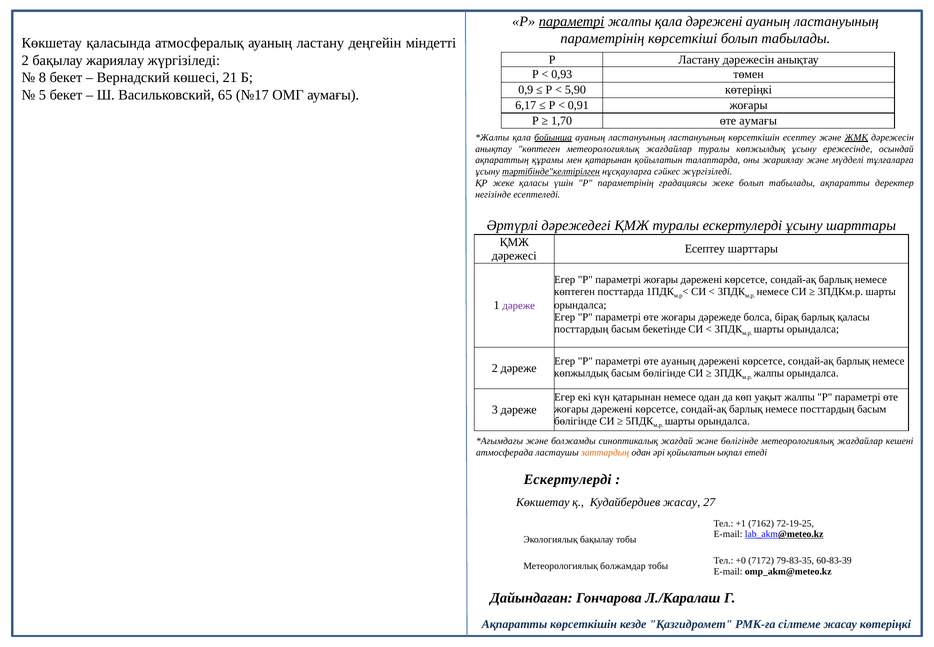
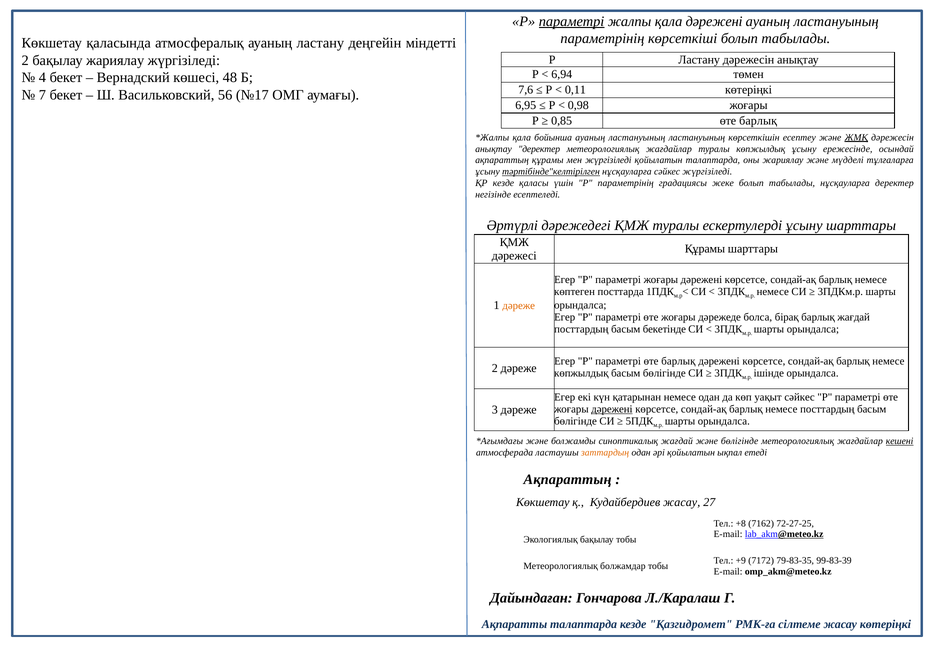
0,93: 0,93 -> 6,94 (562, 74)
8: 8 -> 4 (42, 78)
21: 21 -> 48 (230, 78)
0,9: 0,9 -> 7,6 (526, 90)
5,90: 5,90 -> 0,11 (575, 90)
5: 5 -> 7 (42, 95)
65: 65 -> 56 (225, 95)
6,17: 6,17 -> 6,95 (526, 105)
0,91: 0,91 -> 0,98 (578, 105)
1,70: 1,70 -> 0,85 (562, 121)
аумағы: аумағы -> барлық (758, 121)
бойынша underline: present -> none (553, 137)
анықтау көптеген: көптеген -> деректер (539, 149)
мен қатарынан: қатарынан -> жүргізіледі (608, 160)
ҚР жеке: жеке -> кезде (503, 183)
табылады ақпаратты: ақпаратты -> нұсқауларға (845, 183)
Есептеу: Есептеу -> Құрамы (705, 249)
дәреже colour: purple -> orange (519, 305)
барлық қаласы: қаласы -> жағдай (854, 317)
параметрі өте ауаның: ауаның -> барлық (678, 361)
жалпы: жалпы -> ішінде (769, 373)
уақыт жалпы: жалпы -> сәйкес (800, 397)
дәрежені underline: none -> present (612, 409)
кешені underline: none -> present (900, 441)
Ескертулерді: Ескертулерді -> Ақпараттың (568, 479)
+1: +1 -> +8 (741, 523)
72-19-25: 72-19-25 -> 72-27-25 (795, 523)
+0: +0 -> +9 (741, 560)
60-83-39: 60-83-39 -> 99-83-39 (834, 560)
Ақпаратты көрсеткішін: көрсеткішін -> талаптарда (584, 624)
